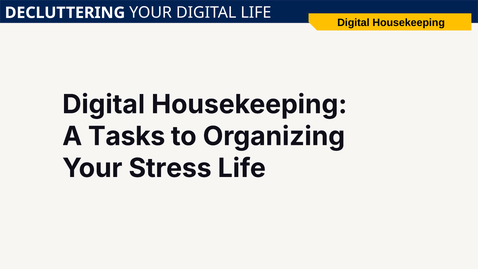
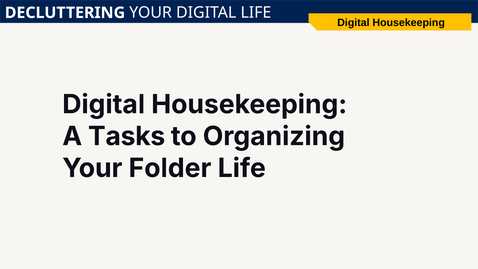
Stress: Stress -> Folder (170, 168)
